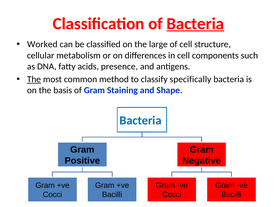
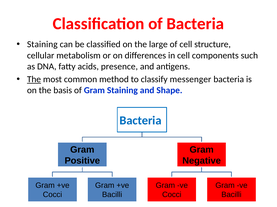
Bacteria underline: present -> none (195, 24)
Worked: Worked -> Staining (42, 45)
specifically: specifically -> messenger (190, 80)
